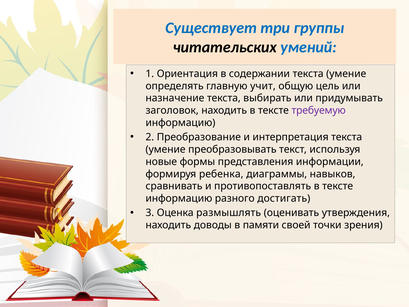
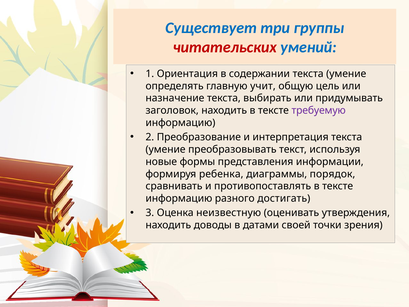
читательских colour: black -> red (225, 47)
навыков: навыков -> порядок (333, 174)
размышлять: размышлять -> неизвестную (229, 213)
памяти: памяти -> датами (261, 225)
